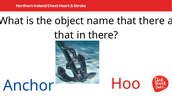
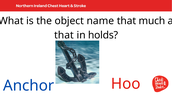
that there: there -> much (152, 21)
in there: there -> holds (103, 35)
